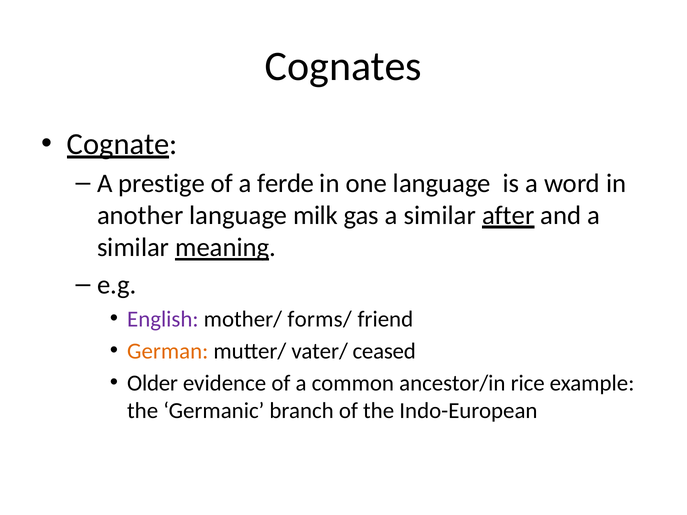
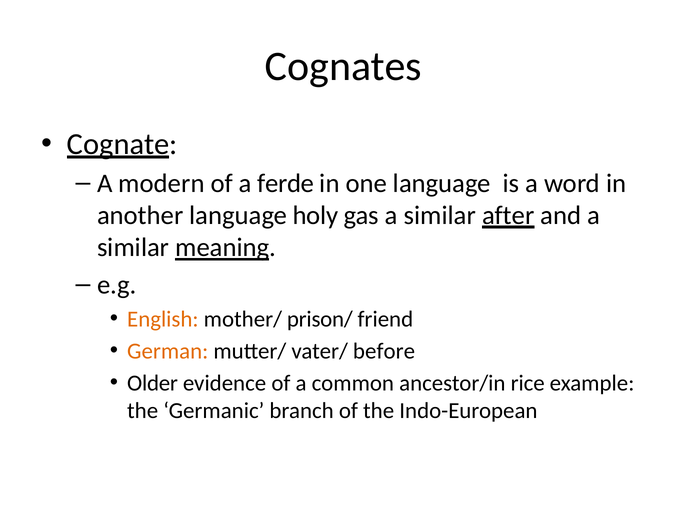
prestige: prestige -> modern (162, 184)
milk: milk -> holy (315, 216)
English colour: purple -> orange (163, 319)
forms/: forms/ -> prison/ (320, 319)
ceased: ceased -> before (384, 351)
